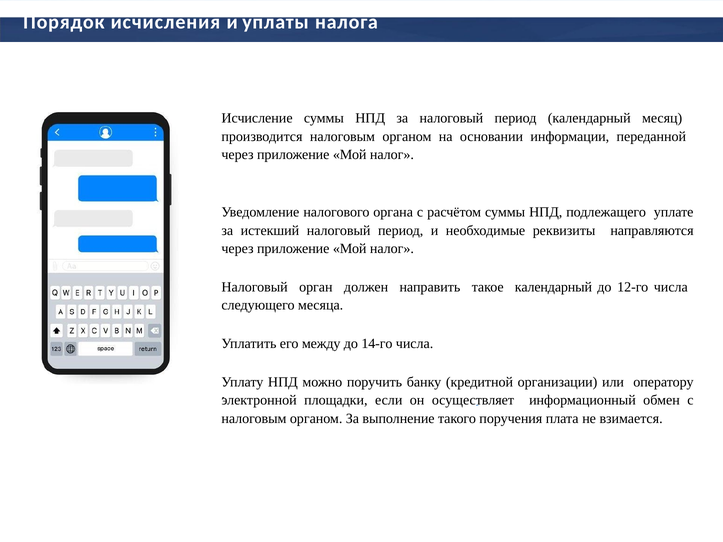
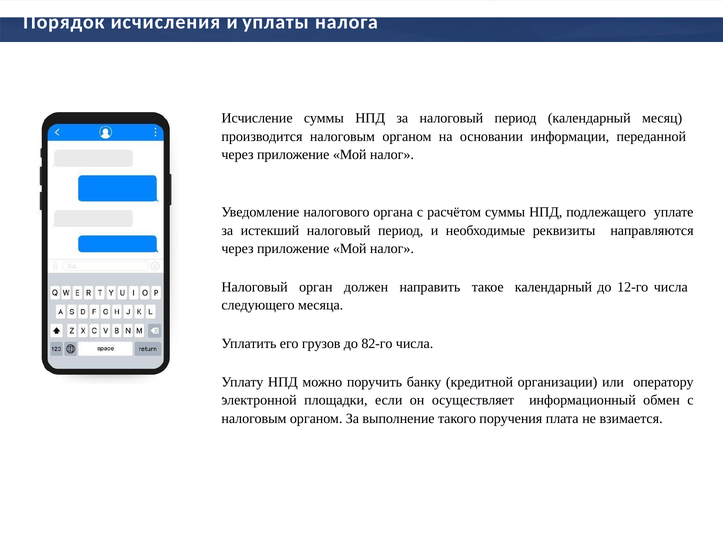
между: между -> грузов (321, 344)
14-го: 14-го -> 82-го (377, 344)
